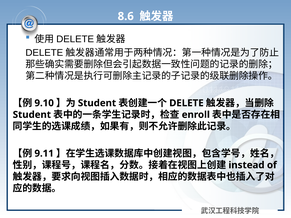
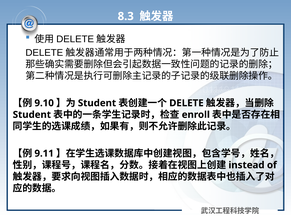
8.6: 8.6 -> 8.3 (126, 16)
